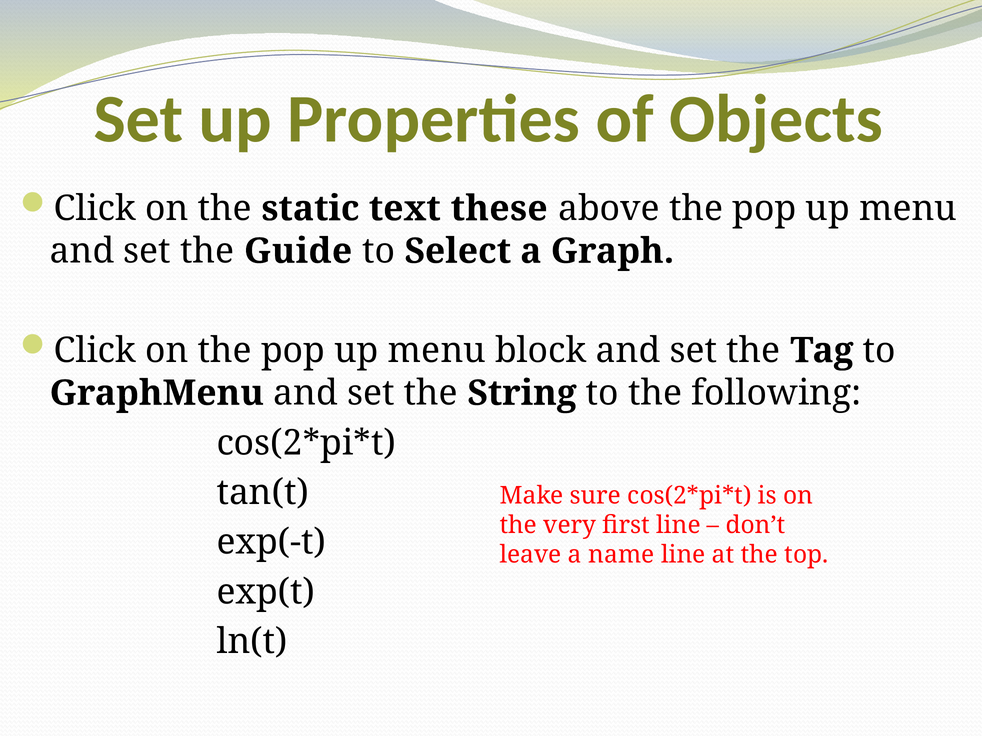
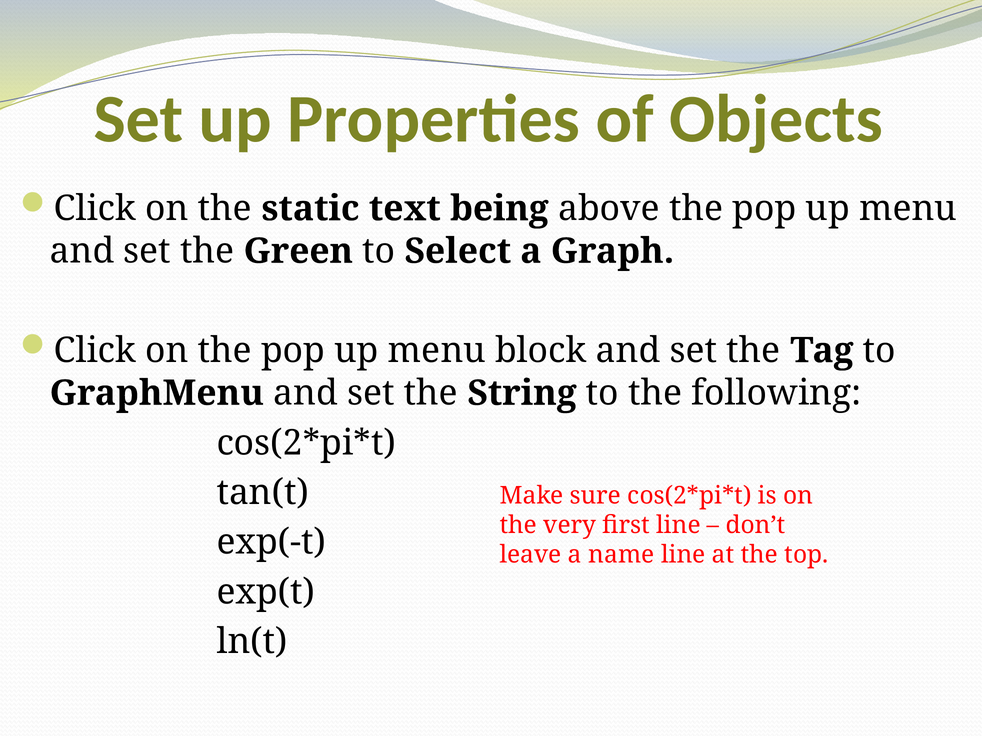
these: these -> being (499, 209)
Guide: Guide -> Green (298, 251)
